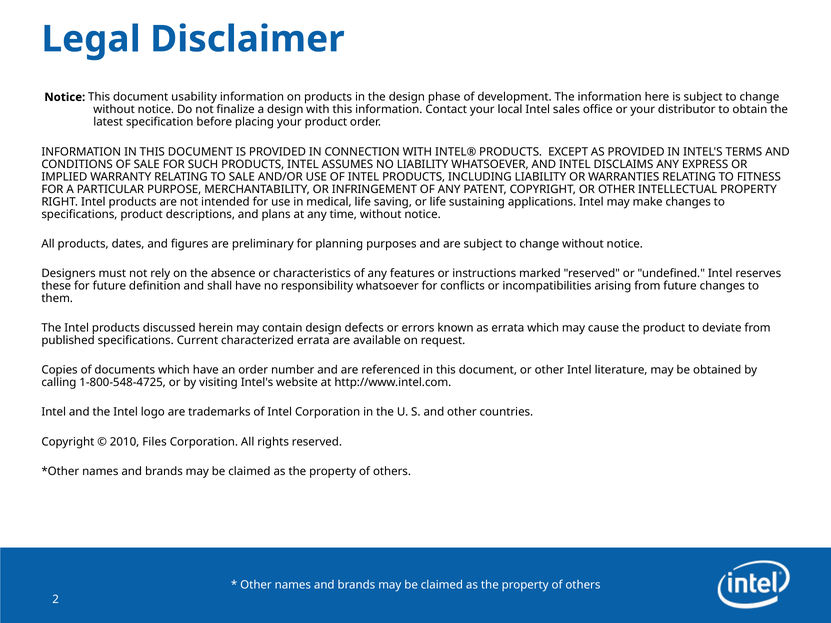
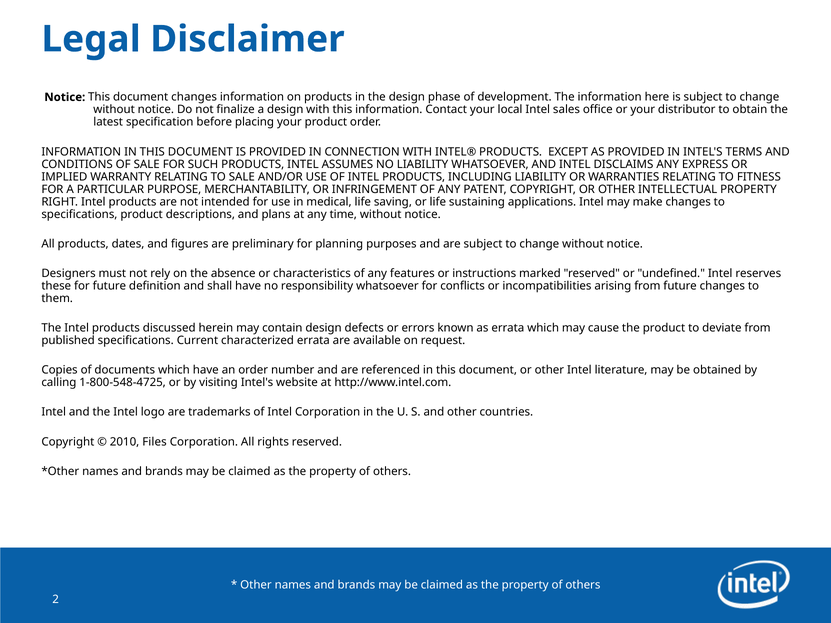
document usability: usability -> changes (194, 97)
